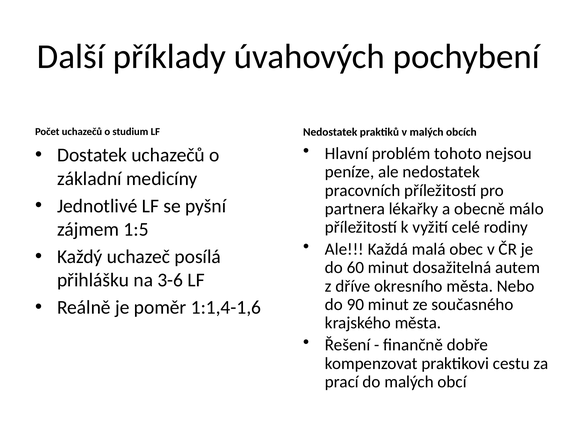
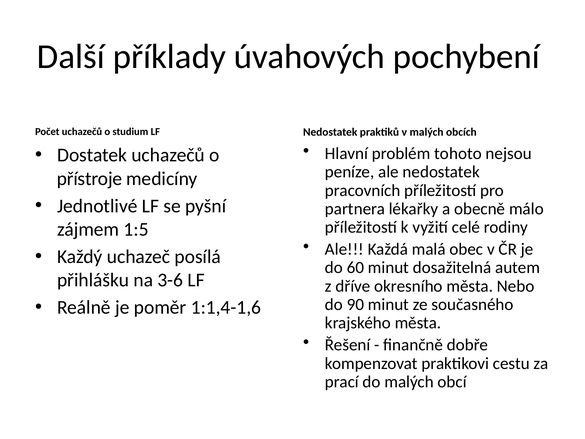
základní: základní -> přístroje (89, 179)
